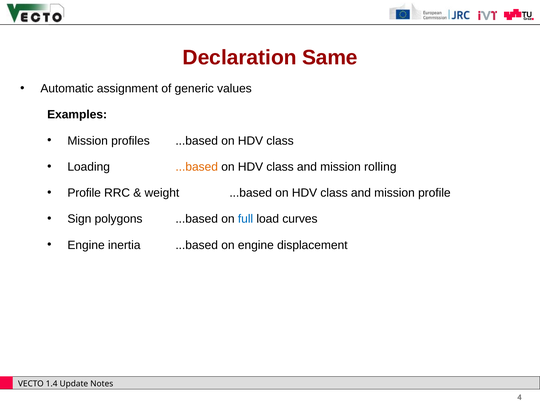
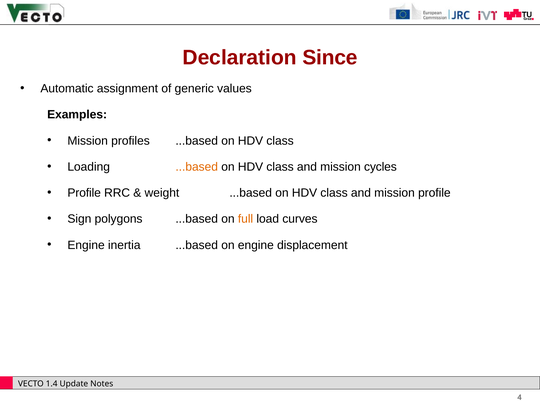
Same: Same -> Since (330, 58)
rolling: rolling -> cycles (380, 167)
full colour: blue -> orange (246, 219)
